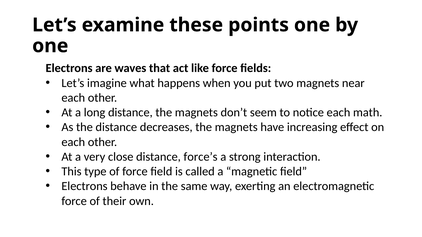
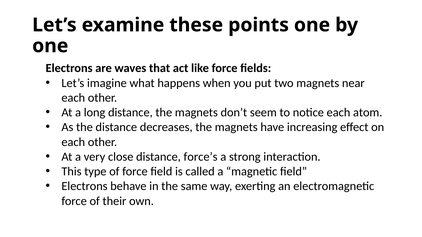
math: math -> atom (368, 113)
